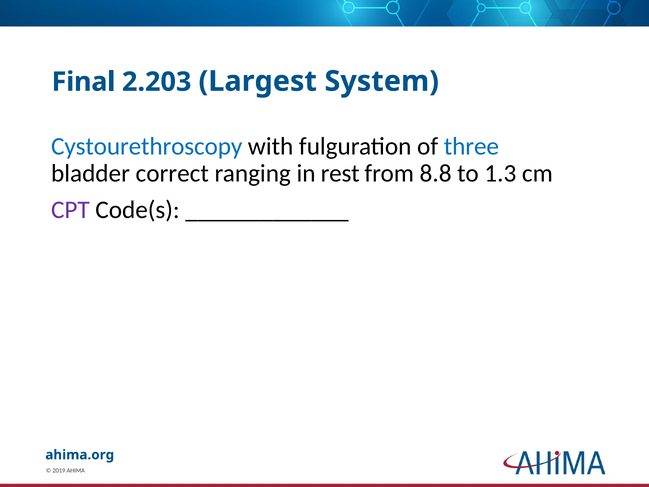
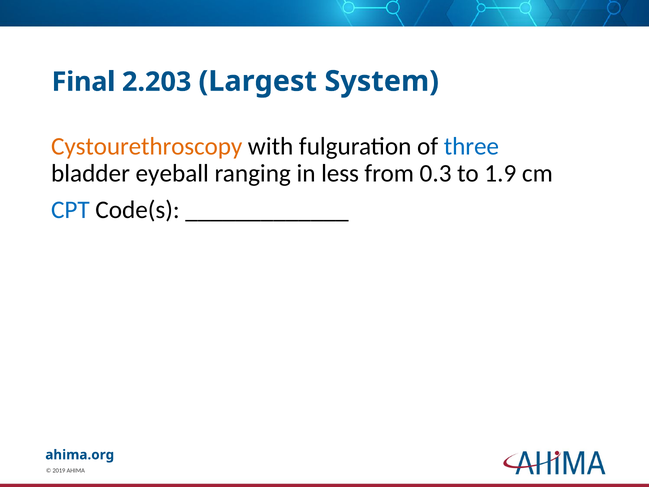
Cystourethroscopy colour: blue -> orange (147, 146)
correct: correct -> eyeball (172, 174)
rest: rest -> less (340, 174)
8.8: 8.8 -> 0.3 (436, 174)
1.3: 1.3 -> 1.9 (500, 174)
CPT colour: purple -> blue (70, 210)
